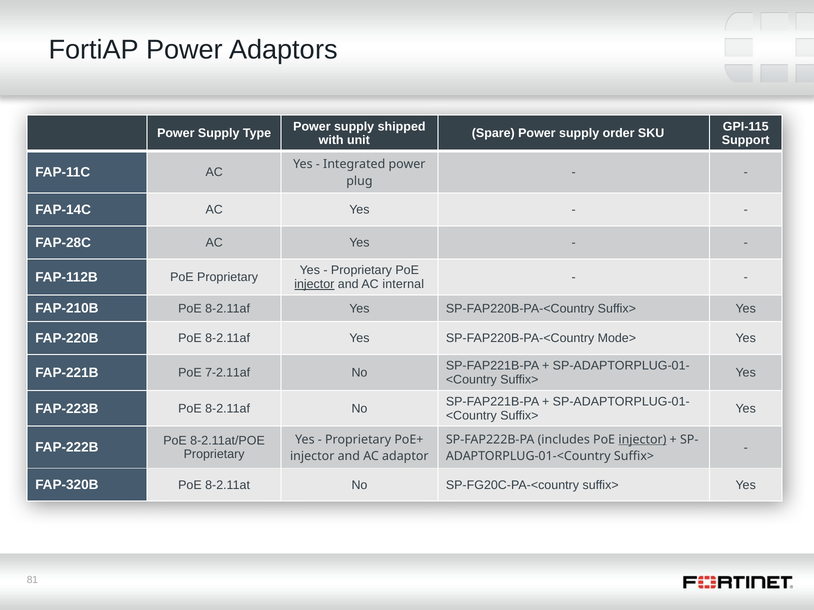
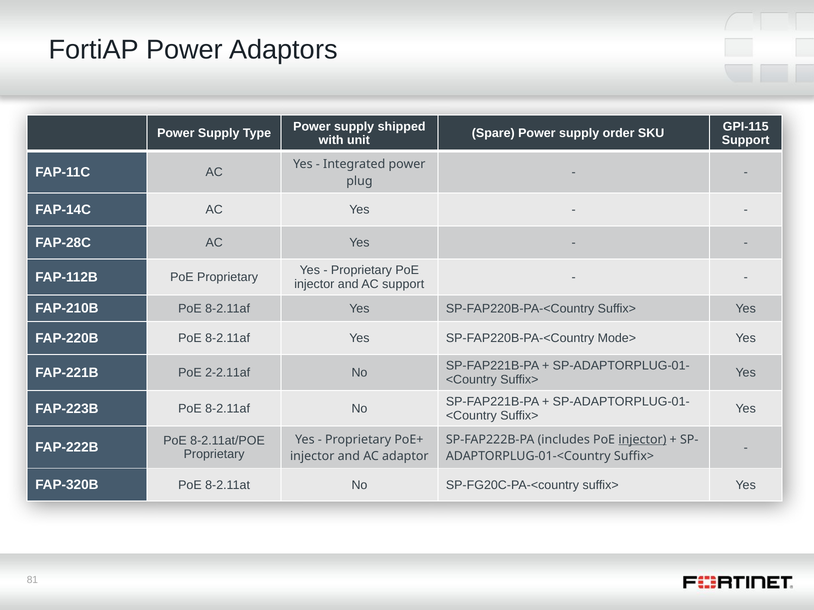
injector underline: present -> none (314, 284)
AC internal: internal -> support (403, 284)
7-2.11af: 7-2.11af -> 2-2.11af (228, 373)
